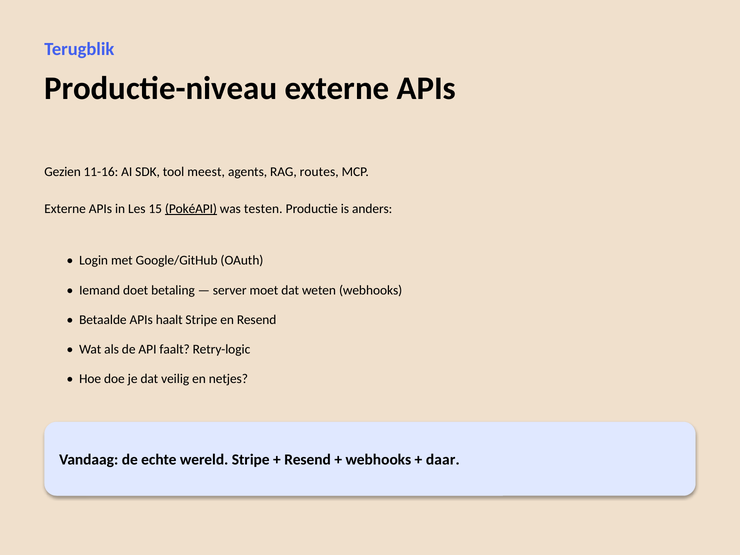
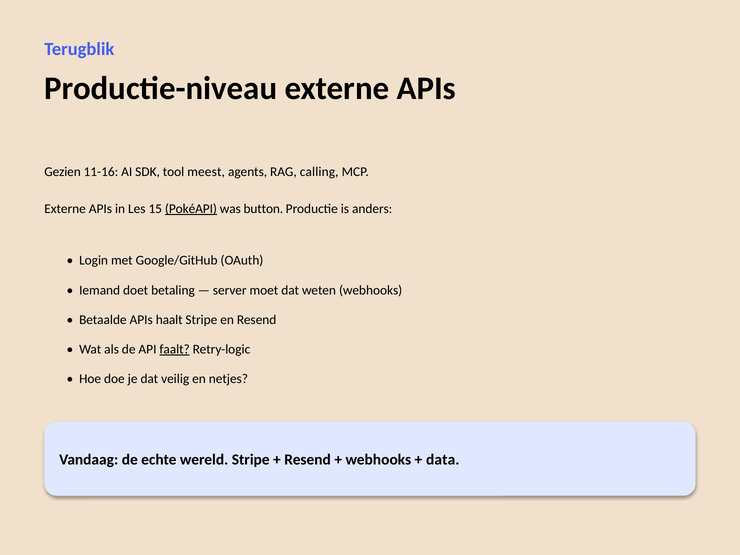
routes: routes -> calling (319, 172)
testen: testen -> button (263, 209)
faalt underline: none -> present (175, 349)
daar: daar -> data (443, 460)
